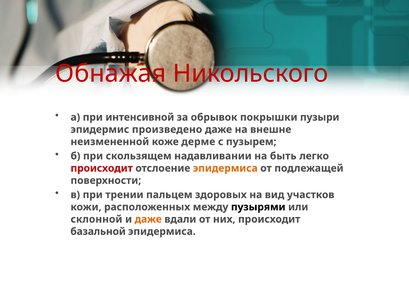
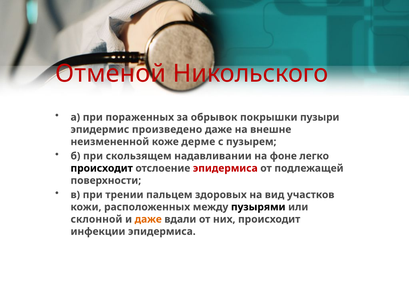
Обнажая: Обнажая -> Отменой (111, 74)
интенсивной: интенсивной -> пораженных (140, 118)
быть: быть -> фоне (283, 156)
происходит colour: red -> black (102, 169)
эпидермиса colour: orange -> red (225, 169)
базальной: базальной -> инфекции (98, 232)
